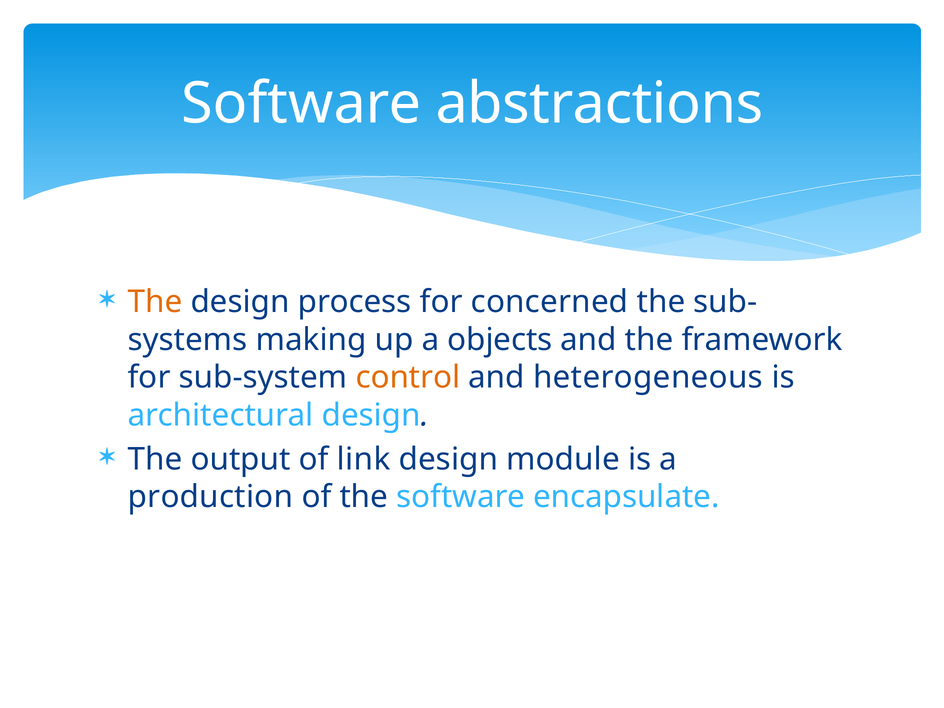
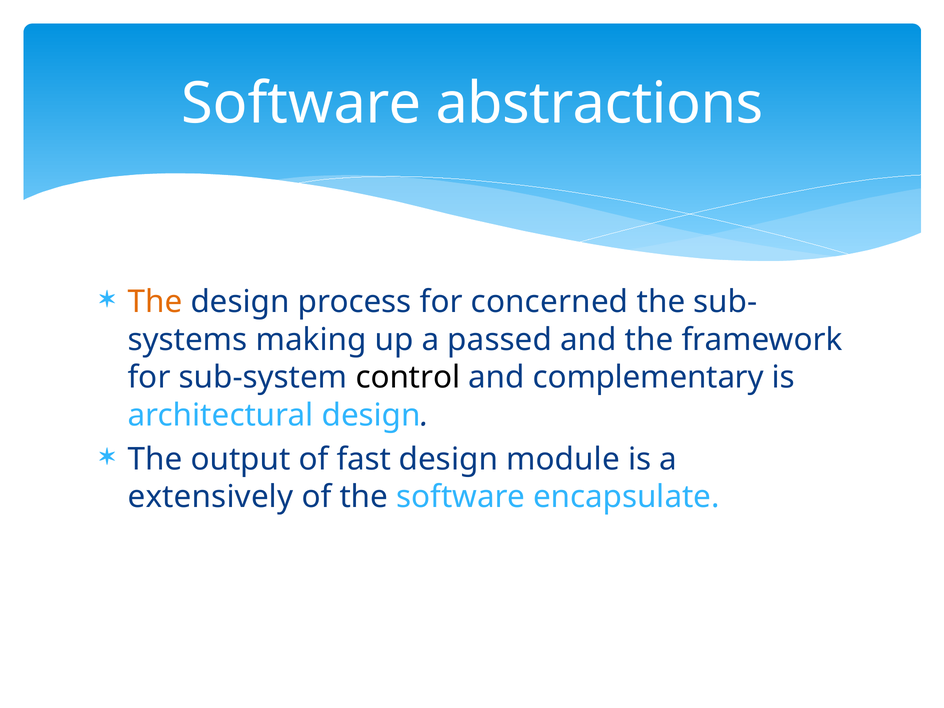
objects: objects -> passed (500, 340)
control colour: orange -> black (408, 378)
heterogeneous: heterogeneous -> complementary (648, 378)
link: link -> fast (364, 459)
production: production -> extensively (210, 497)
